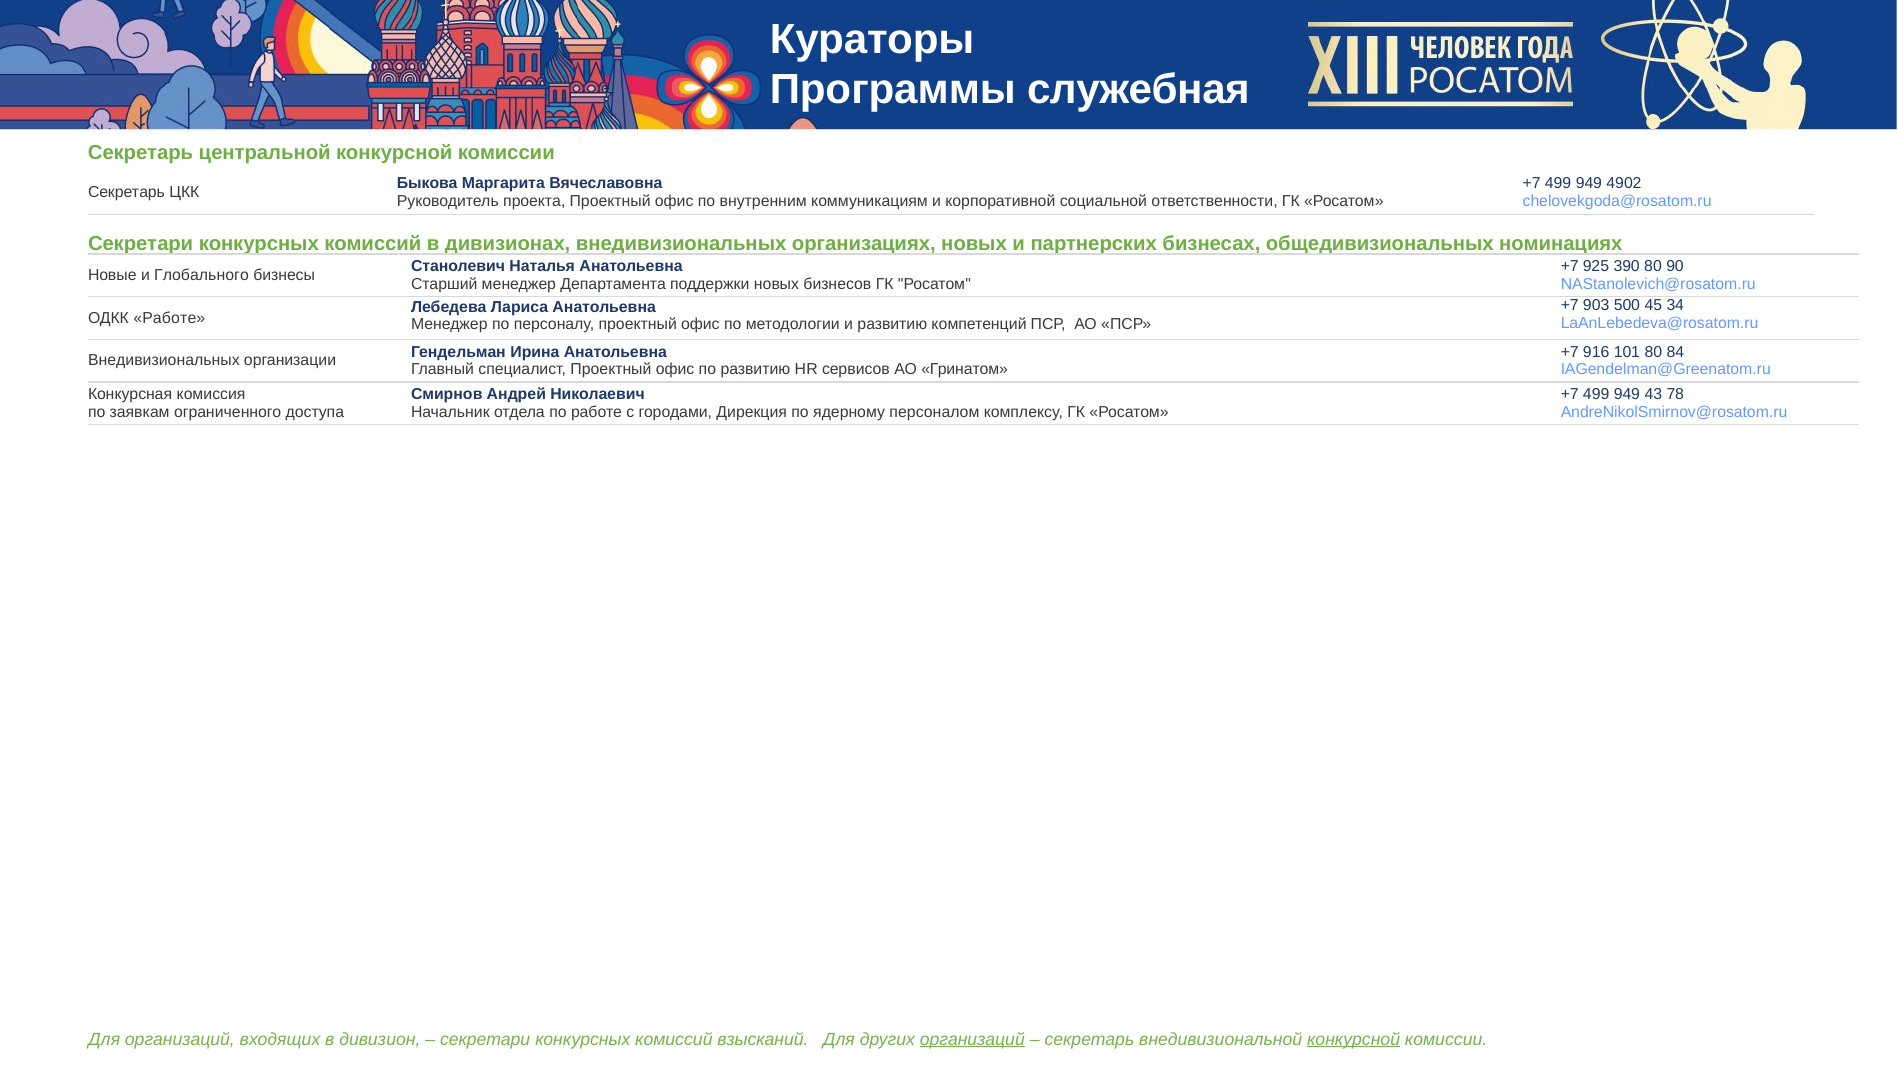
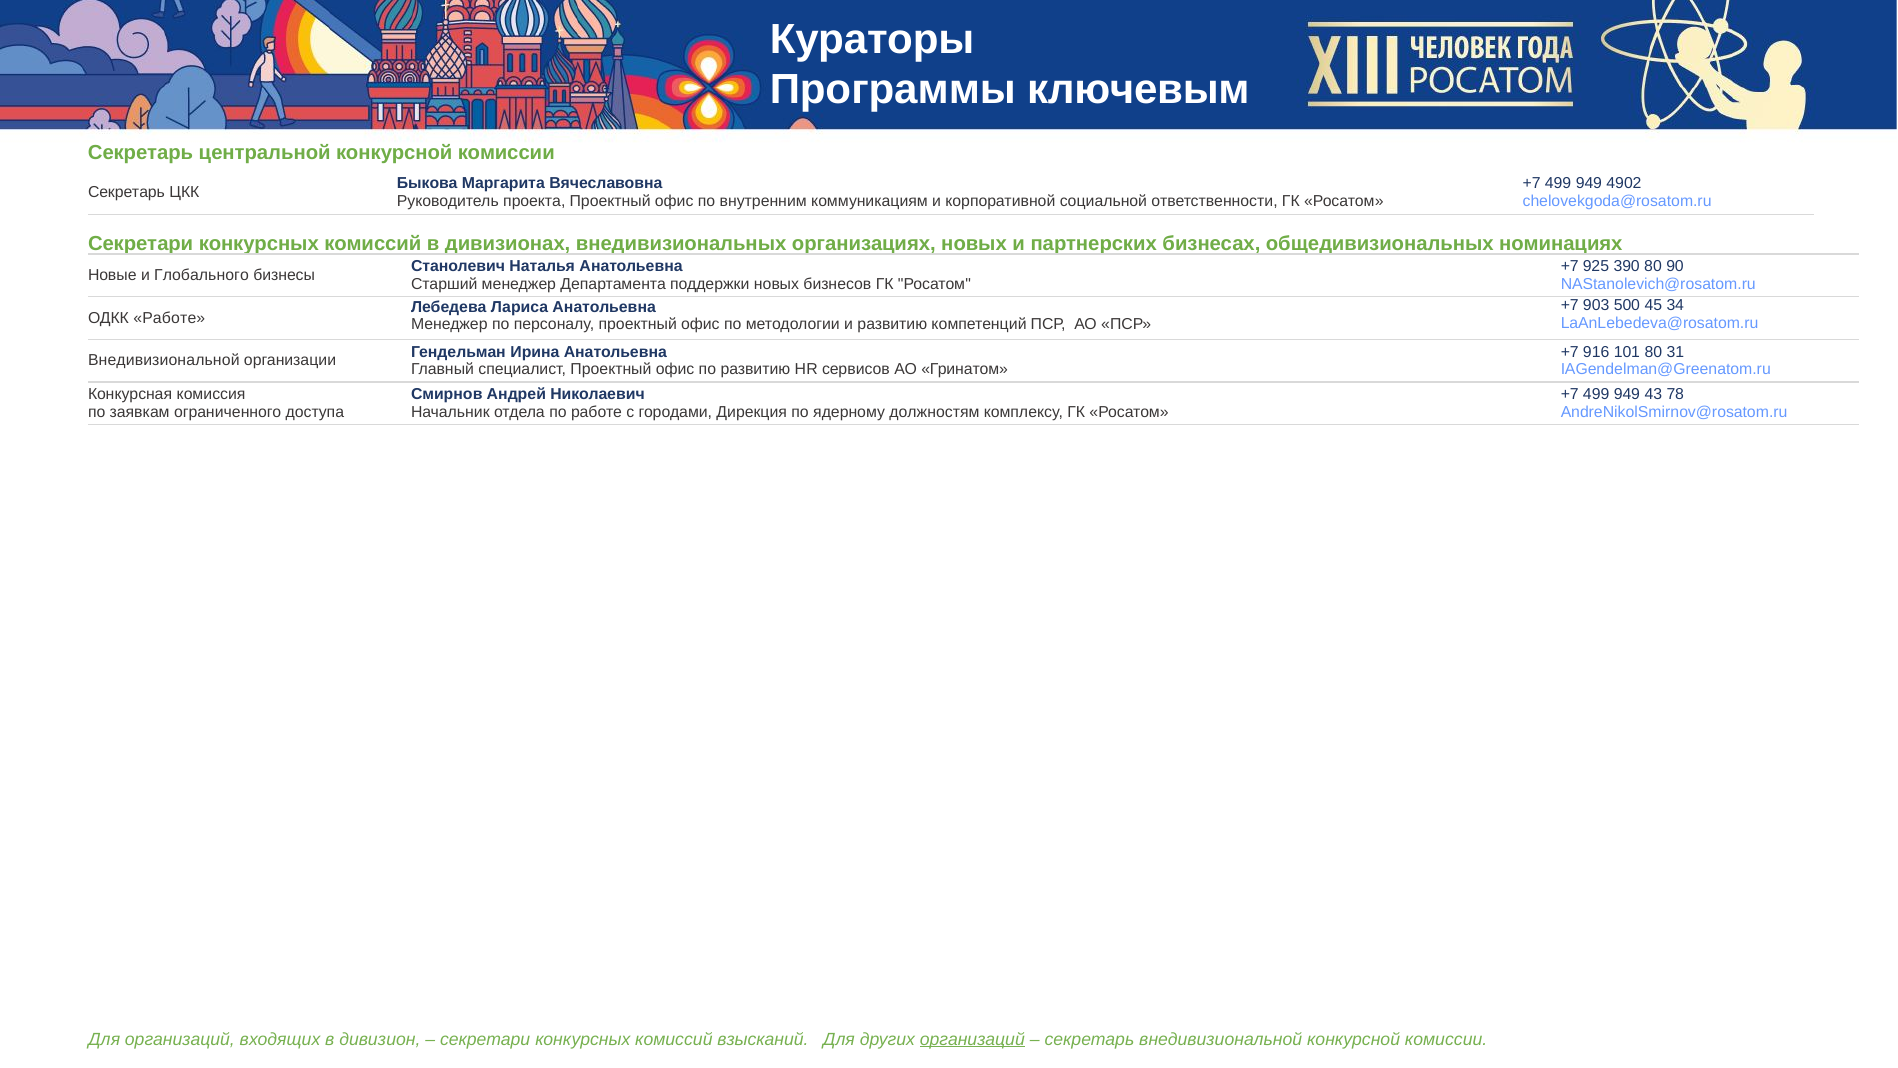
служебная: служебная -> ключевым (1138, 90)
84: 84 -> 31 (1675, 352)
Внедивизиональных: Внедивизиональных -> Внедивизиональной (164, 361)
персоналом: персоналом -> должностям (934, 412)
конкурсной underline: present -> none (1354, 1039)
